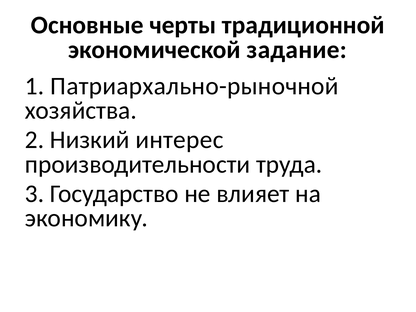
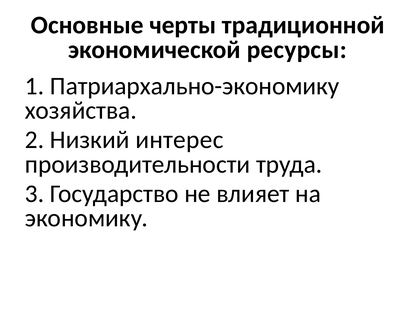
задание: задание -> ресурсы (297, 50)
Патриархально-рыночной: Патриархально-рыночной -> Патриархально-экономику (195, 86)
